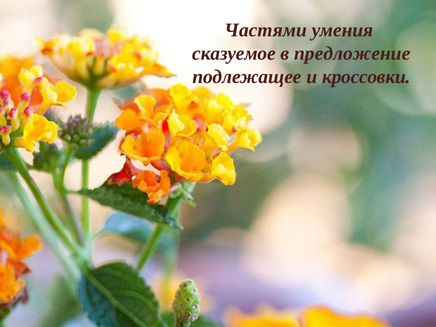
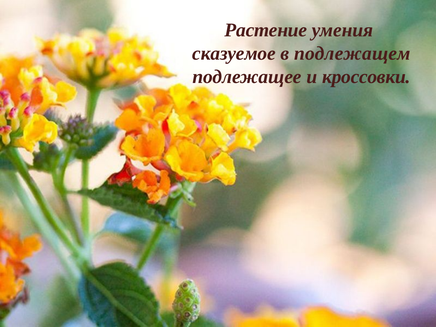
Частями: Частями -> Растение (266, 30)
предложение: предложение -> подлежащем (352, 53)
